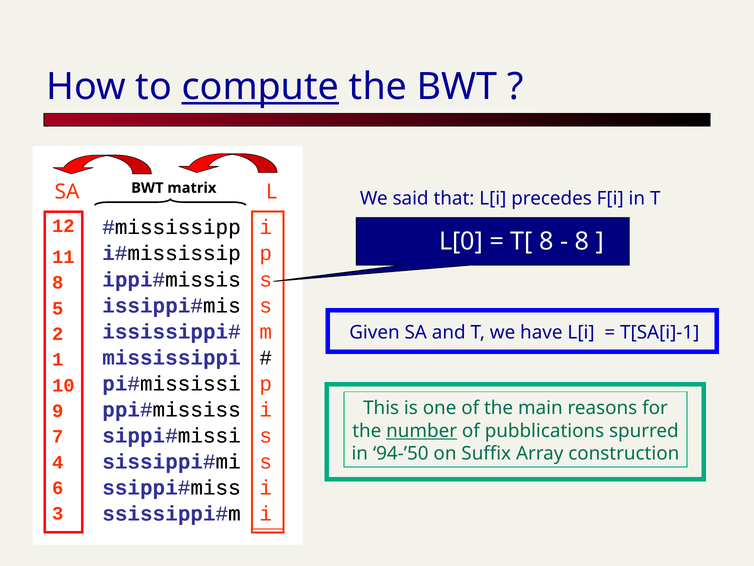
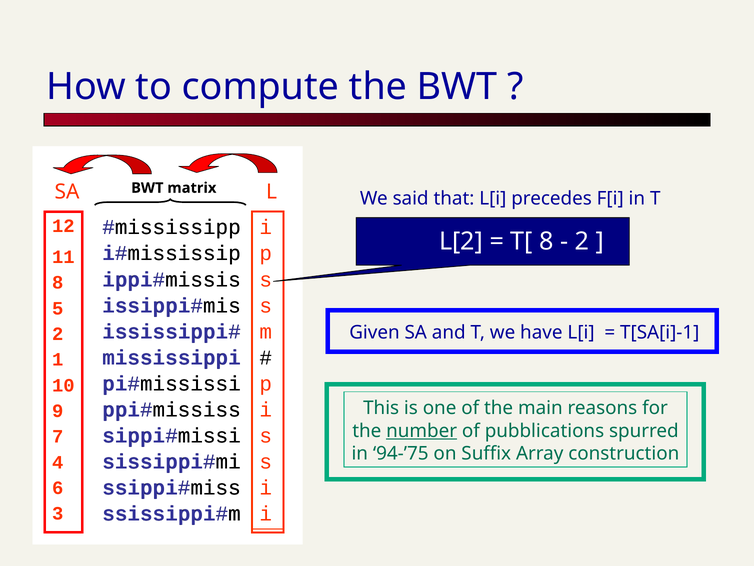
compute underline: present -> none (260, 87)
L[0: L[0 -> L[2 (461, 241)
8: 8 -> 2 (582, 241)
94-’50: 94-’50 -> 94-’75 (401, 453)
